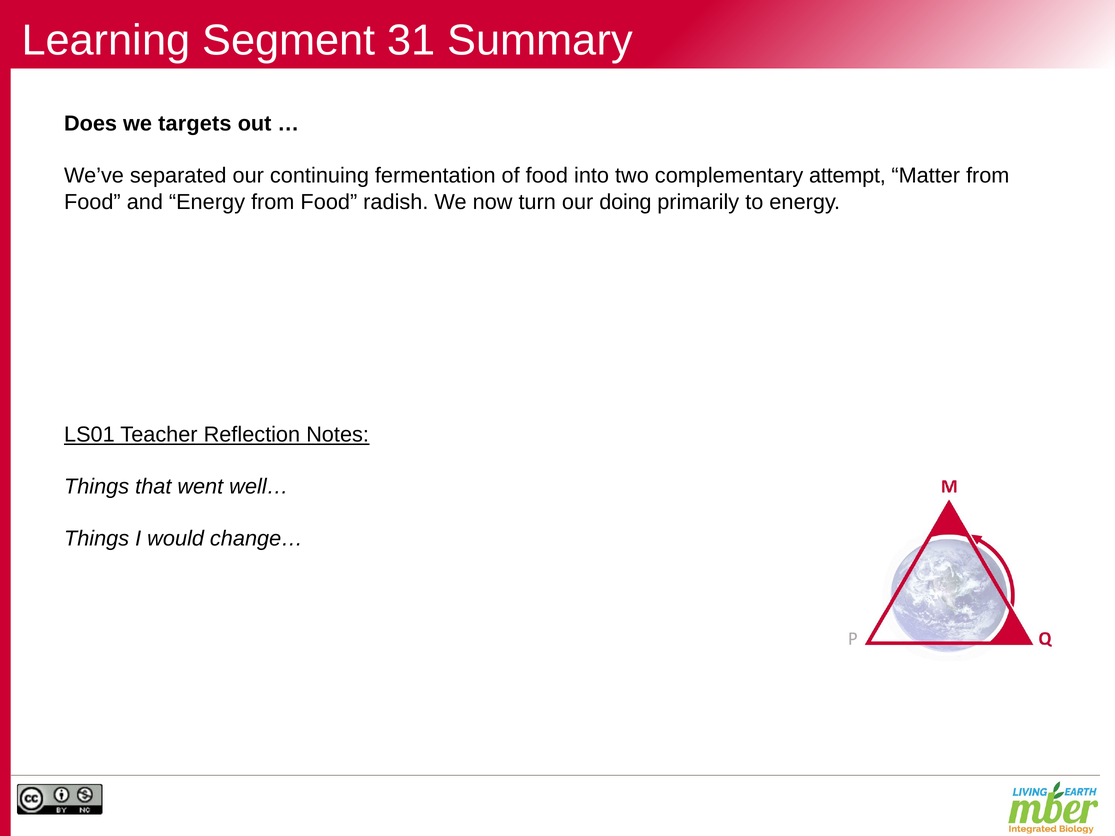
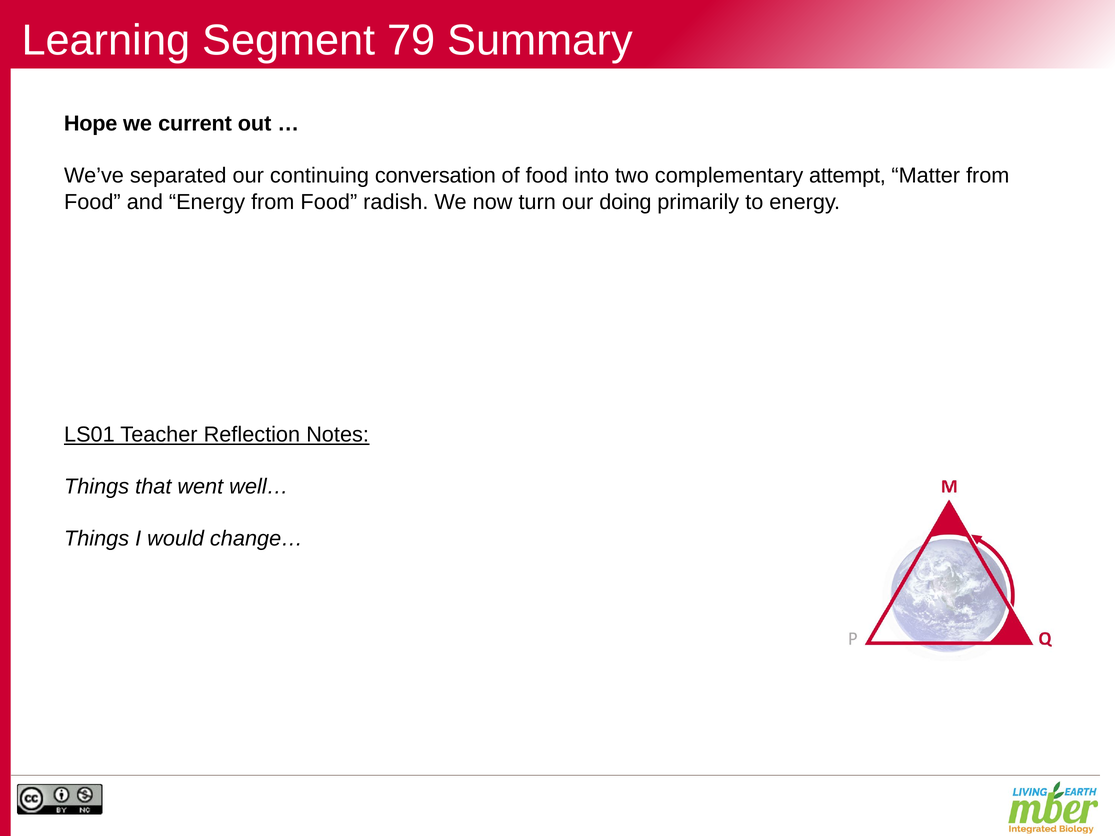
31: 31 -> 79 (411, 40)
Does: Does -> Hope (91, 124)
targets: targets -> current (195, 124)
fermentation: fermentation -> conversation (435, 176)
